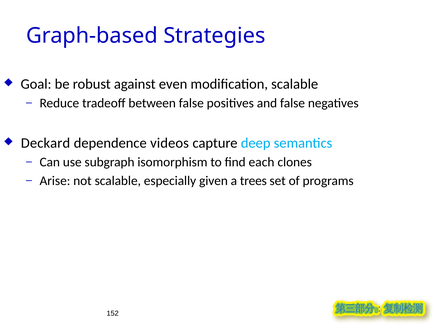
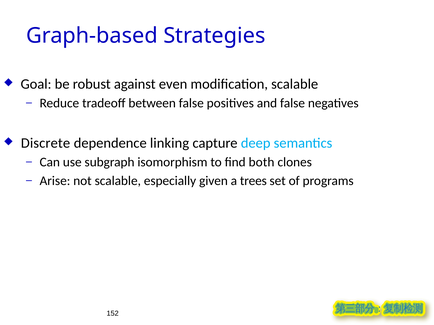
Deckard: Deckard -> Discrete (46, 143)
videos: videos -> linking (170, 143)
each: each -> both (262, 162)
